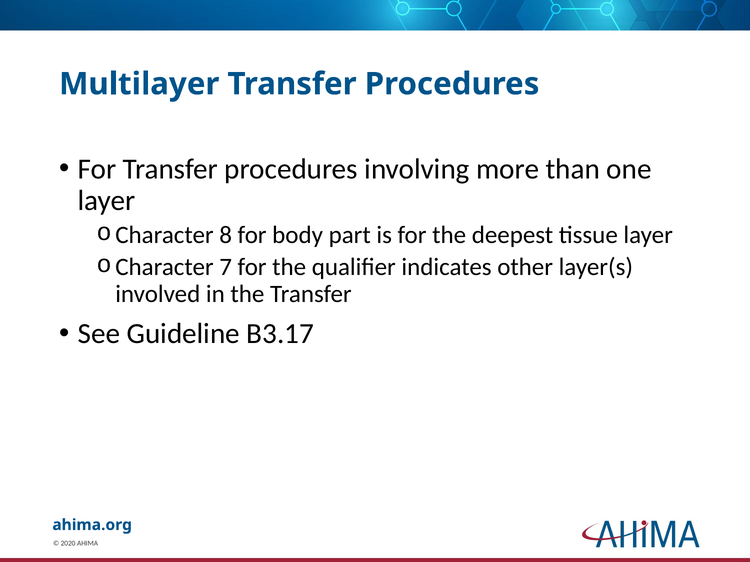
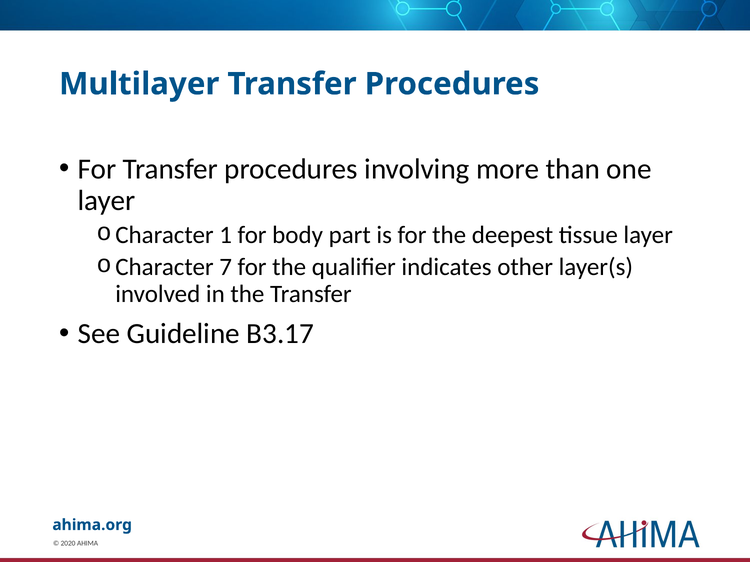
8: 8 -> 1 (226, 235)
